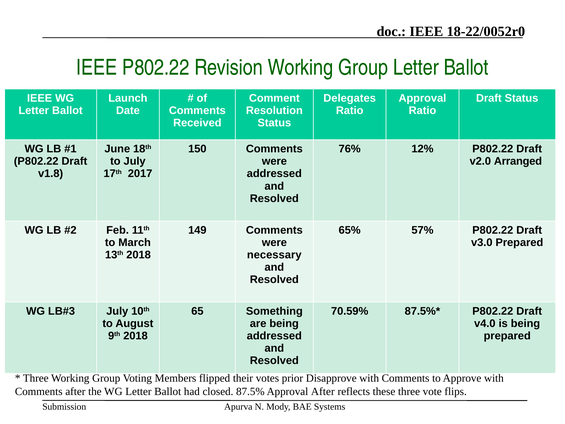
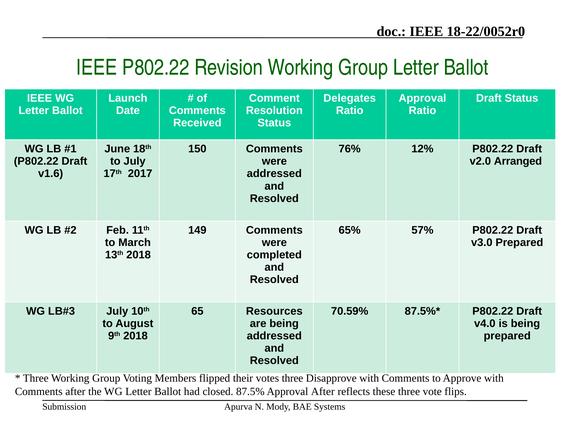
v1.8: v1.8 -> v1.6 (51, 174)
necessary: necessary -> completed (274, 255)
Something: Something -> Resources (274, 311)
votes prior: prior -> three (293, 378)
